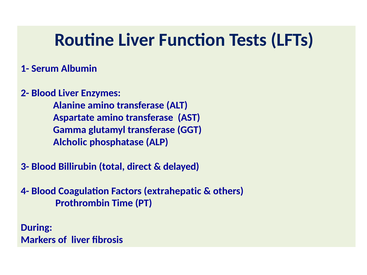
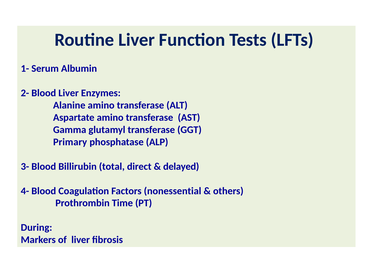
Alcholic: Alcholic -> Primary (70, 142)
extrahepatic: extrahepatic -> nonessential (173, 191)
